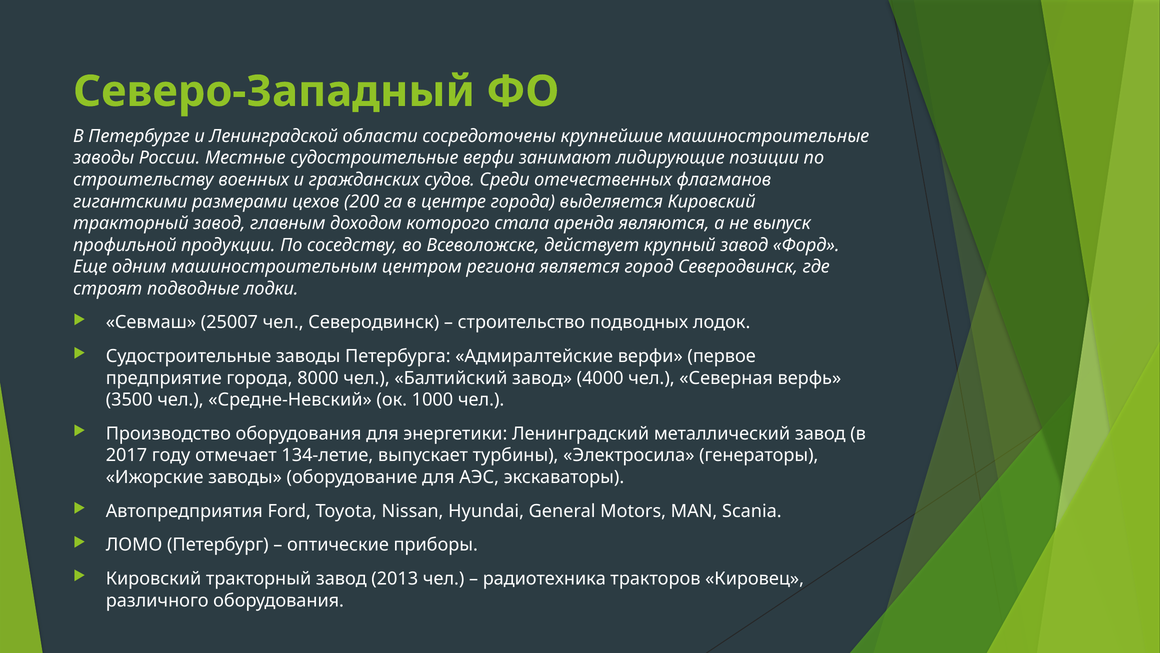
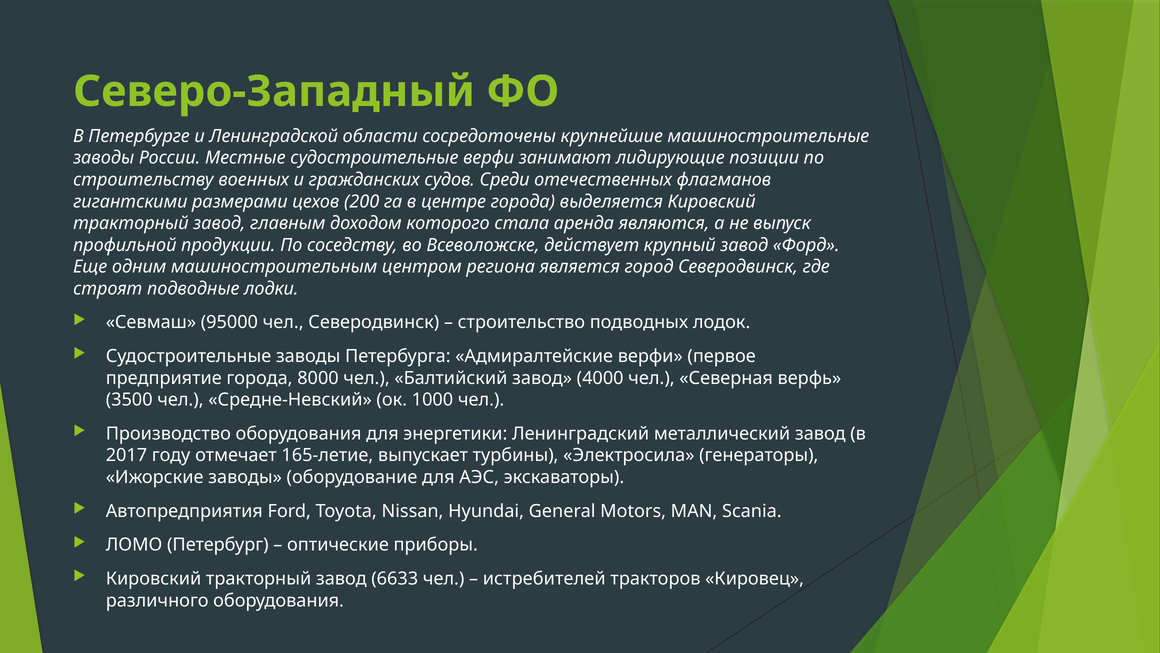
25007: 25007 -> 95000 (229, 322)
134-летие: 134-летие -> 165-летие (327, 455)
2013: 2013 -> 6633 (395, 578)
радиотехника: радиотехника -> истребителей (544, 578)
